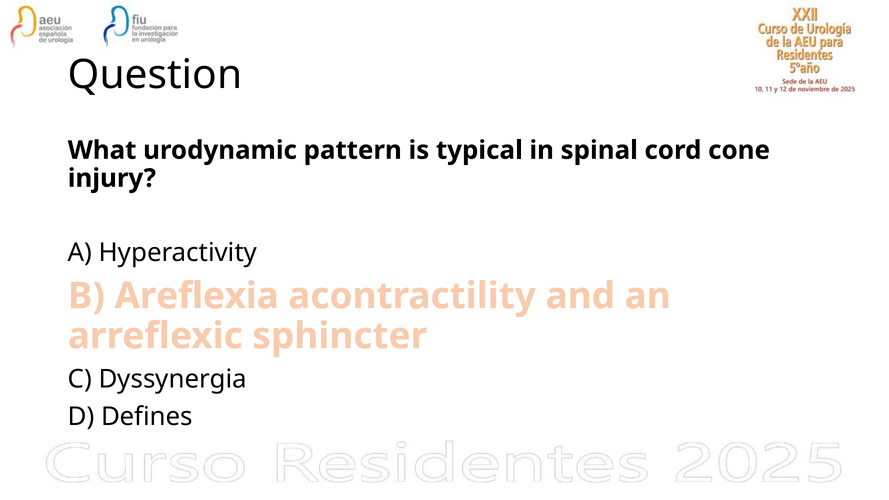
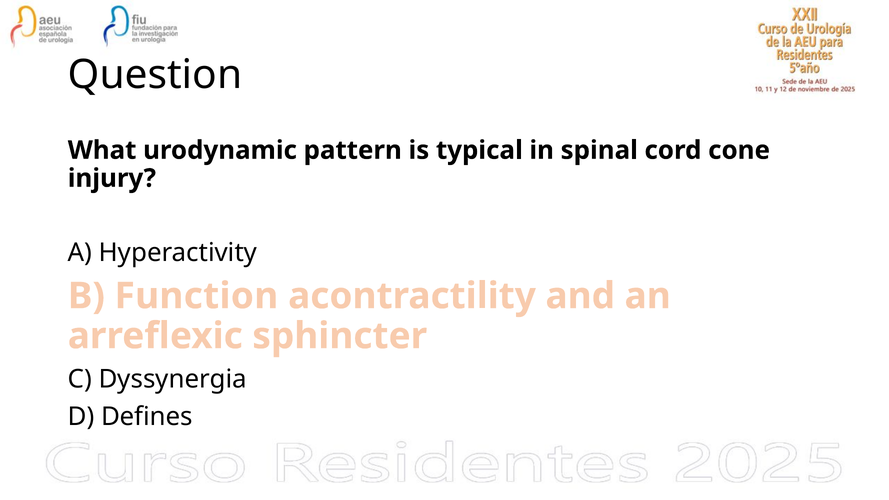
Areflexia: Areflexia -> Function (196, 296)
